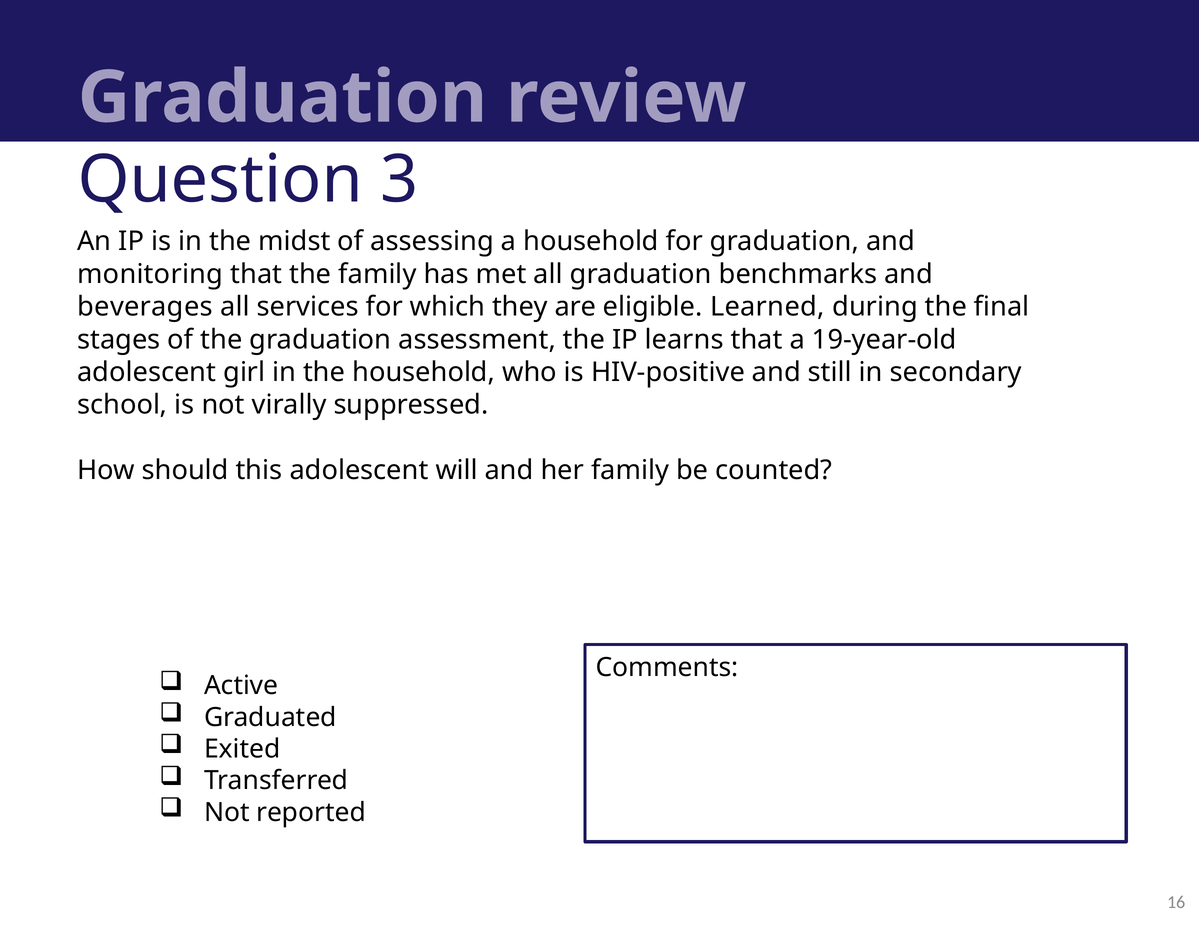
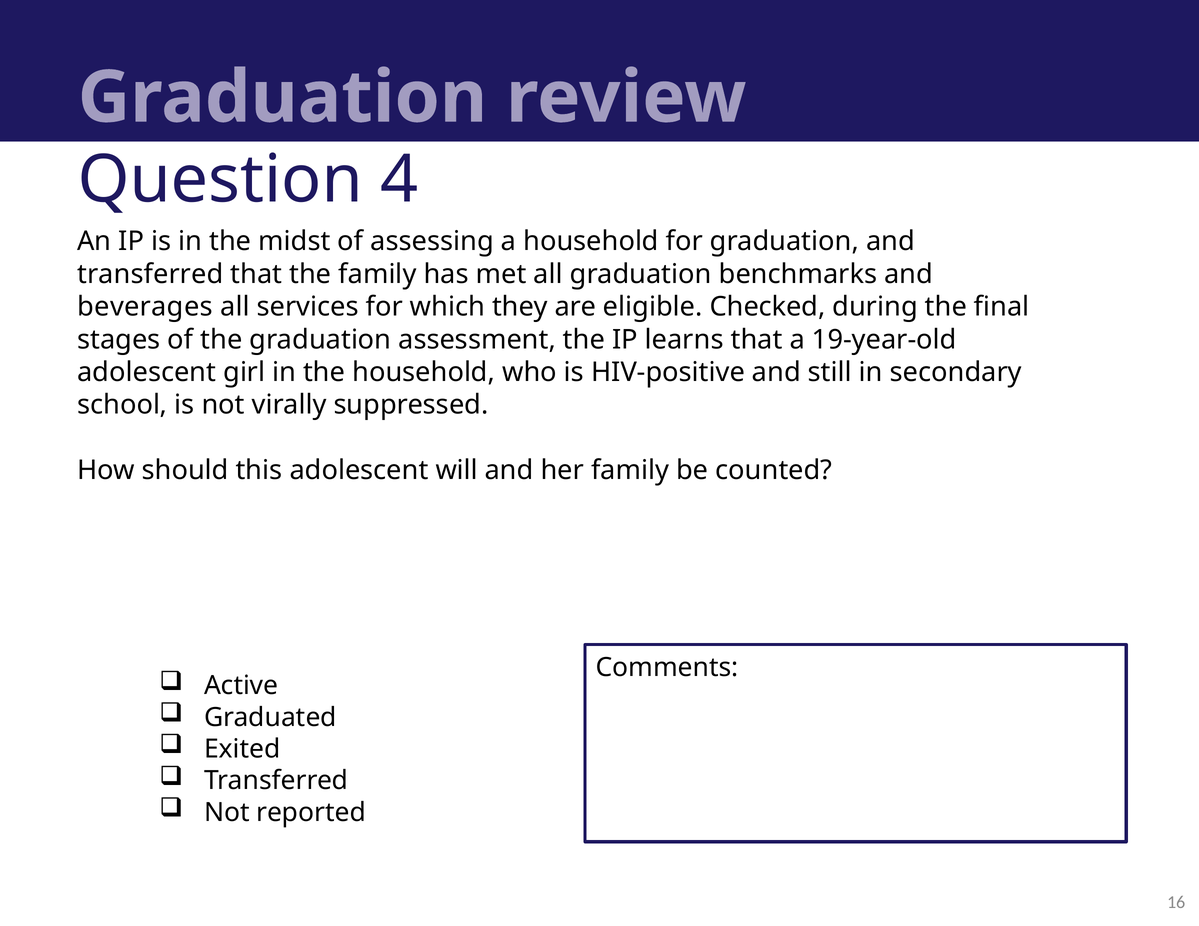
3: 3 -> 4 (399, 180)
monitoring: monitoring -> transferred (150, 274)
Learned: Learned -> Checked (768, 307)
